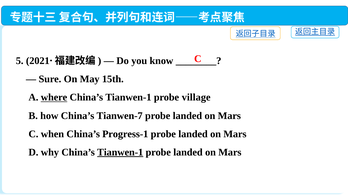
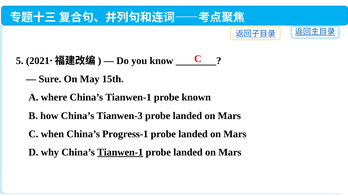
where underline: present -> none (54, 97)
village: village -> known (196, 97)
Tianwen-7: Tianwen-7 -> Tianwen-3 (120, 116)
